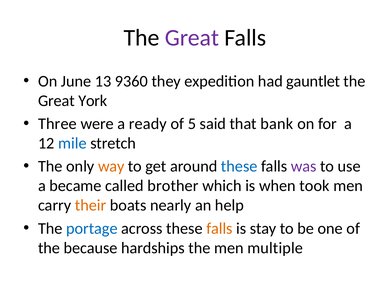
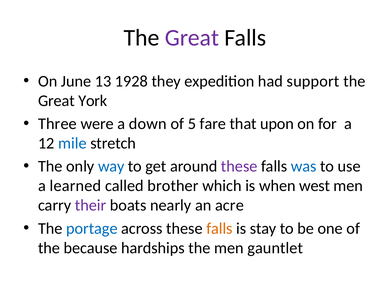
9360: 9360 -> 1928 (131, 81)
gauntlet: gauntlet -> support (313, 81)
ready: ready -> down (148, 124)
said: said -> fare (213, 124)
bank: bank -> upon (277, 124)
way colour: orange -> blue (111, 166)
these colour: blue -> purple (239, 166)
was colour: purple -> blue (304, 166)
became: became -> learned (75, 186)
took: took -> west (315, 186)
their colour: orange -> purple (91, 205)
help: help -> acre (229, 205)
multiple: multiple -> gauntlet (275, 247)
